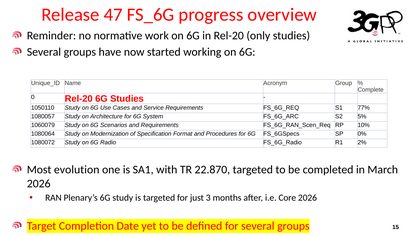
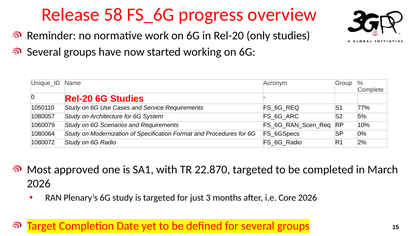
47: 47 -> 58 (113, 15)
evolution: evolution -> approved (77, 170)
